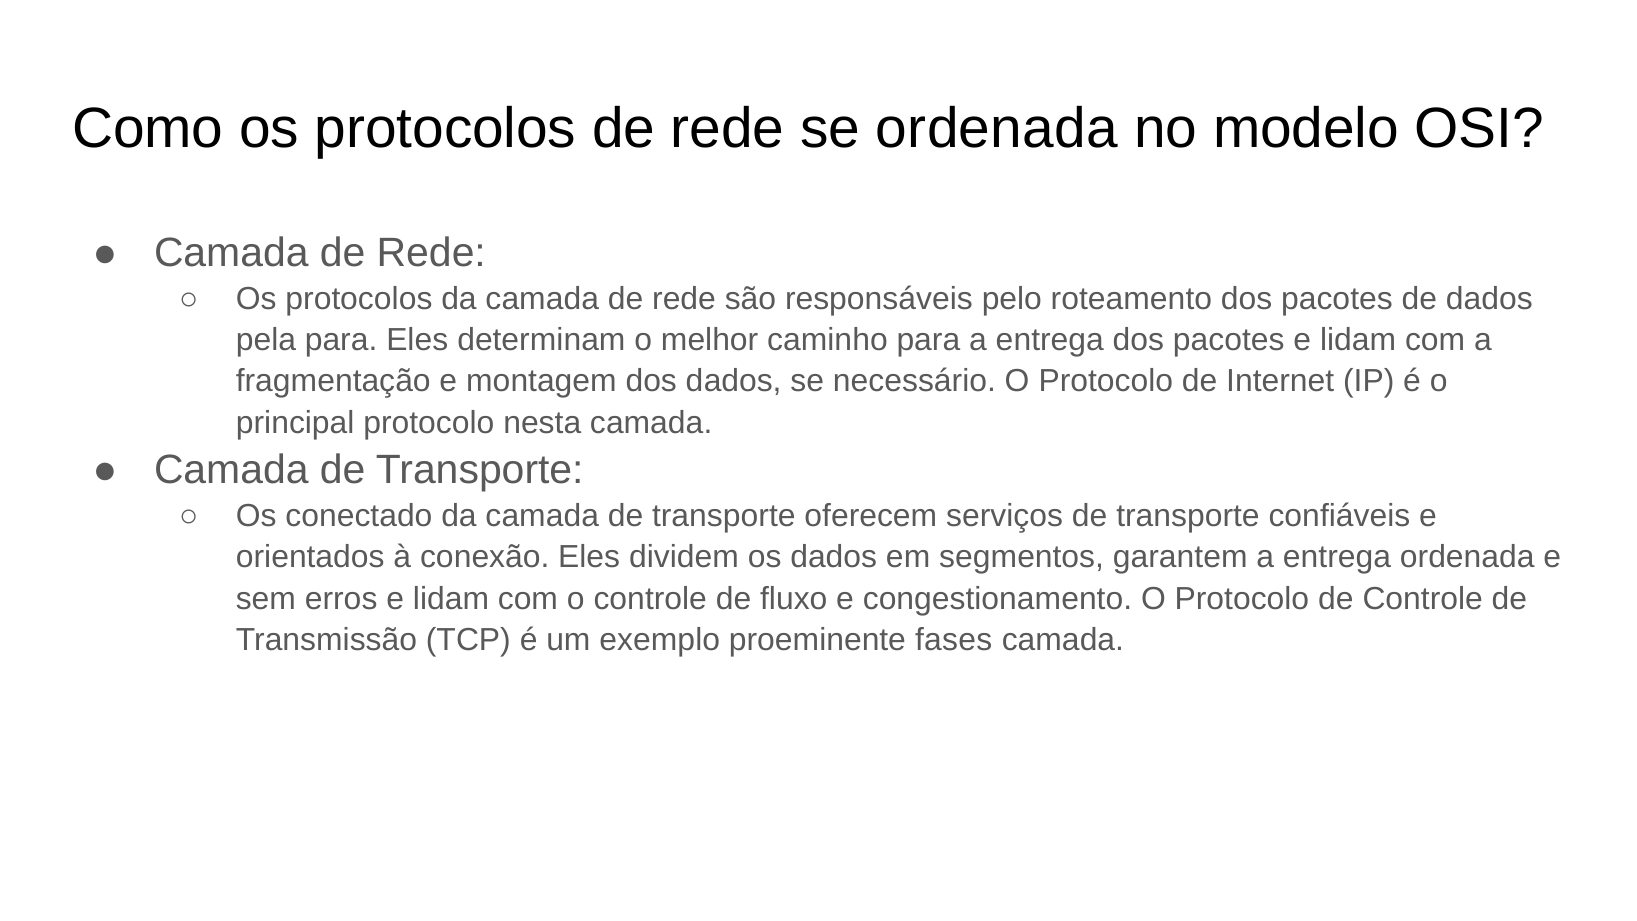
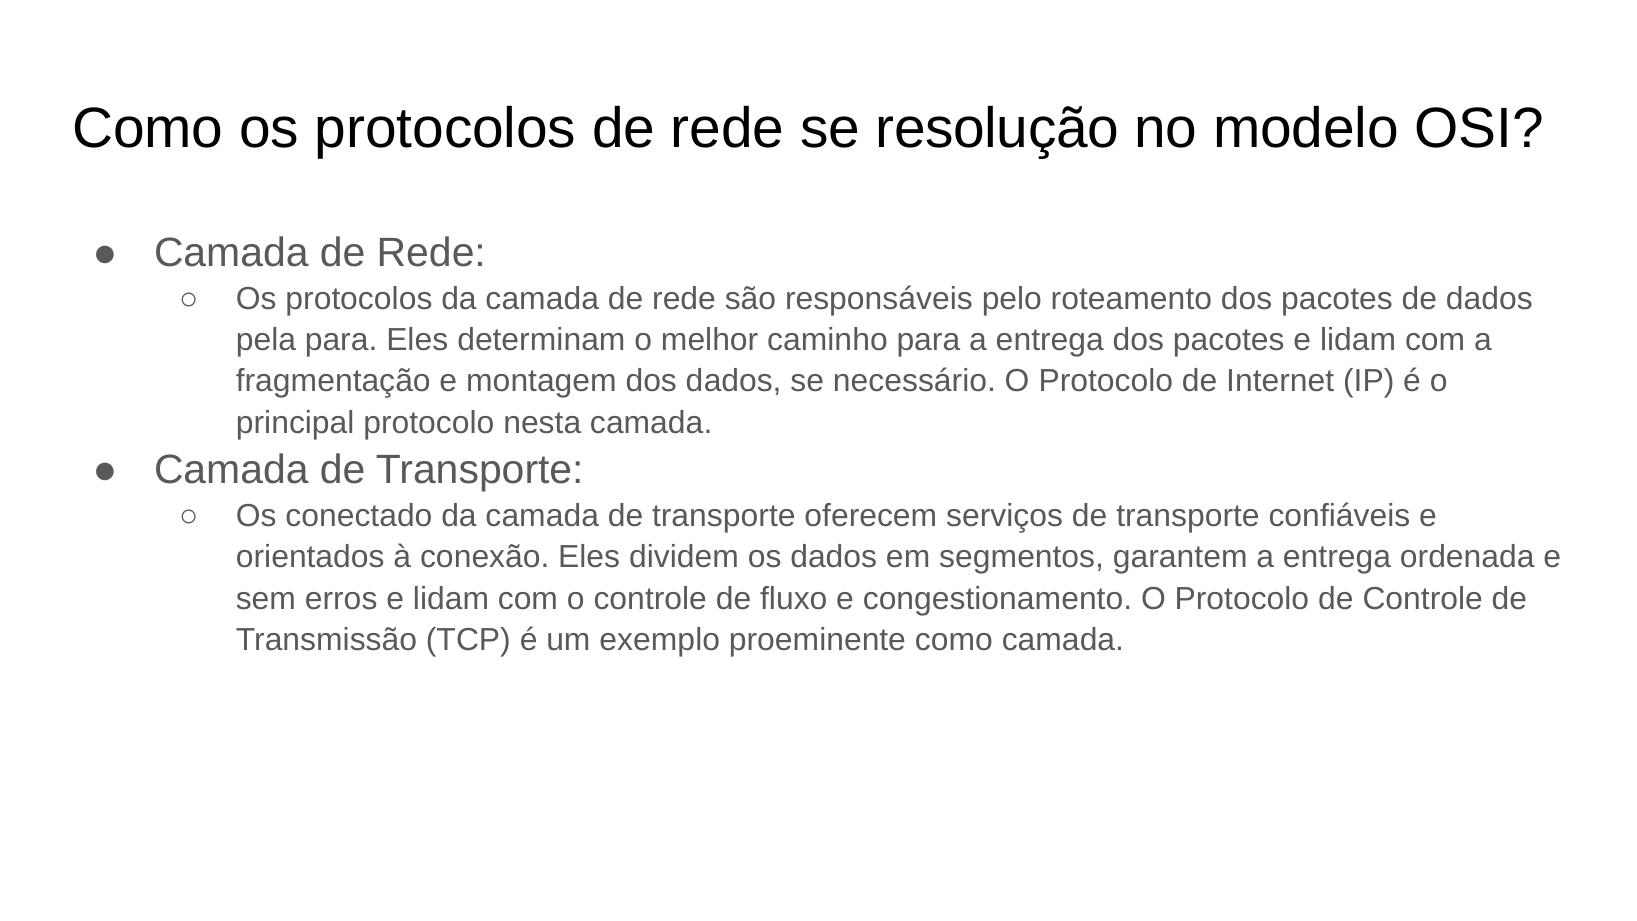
se ordenada: ordenada -> resolução (997, 129)
proeminente fases: fases -> como (954, 640)
